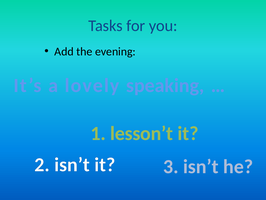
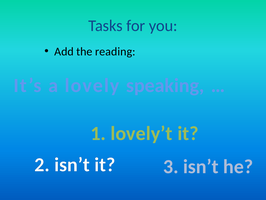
evening: evening -> reading (115, 51)
lesson’t: lesson’t -> lovely’t (141, 133)
